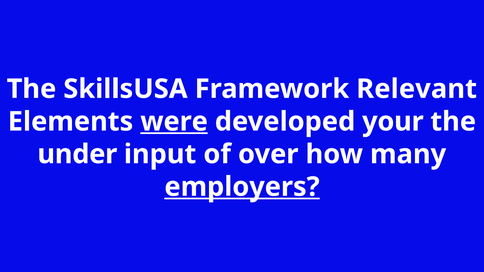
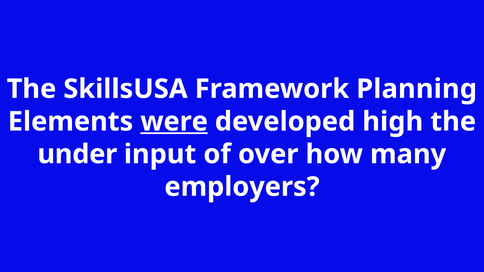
Relevant: Relevant -> Planning (417, 89)
your: your -> high (393, 122)
employers underline: present -> none (242, 187)
